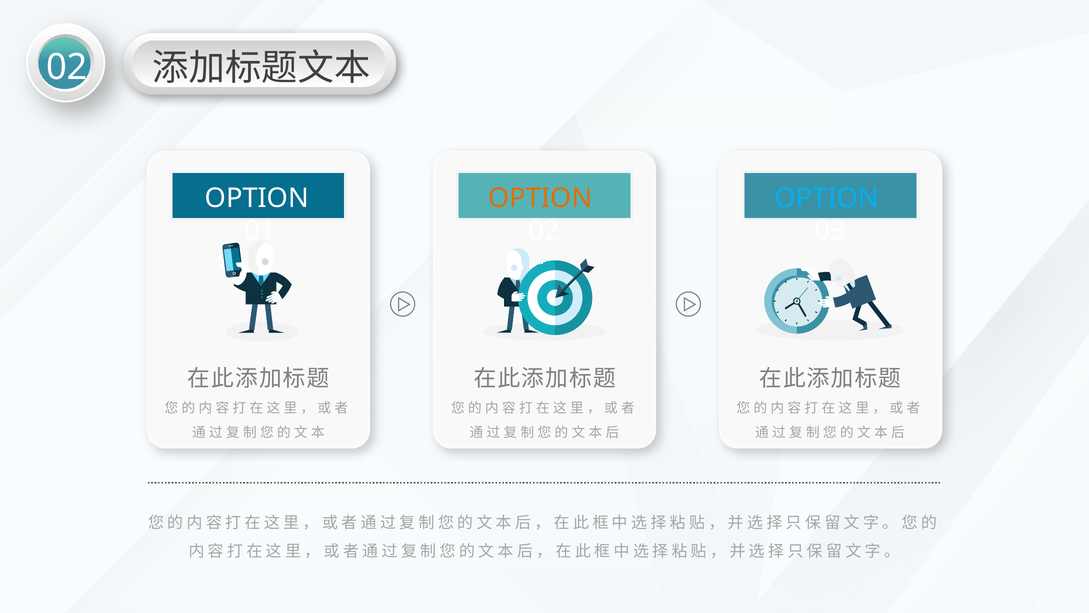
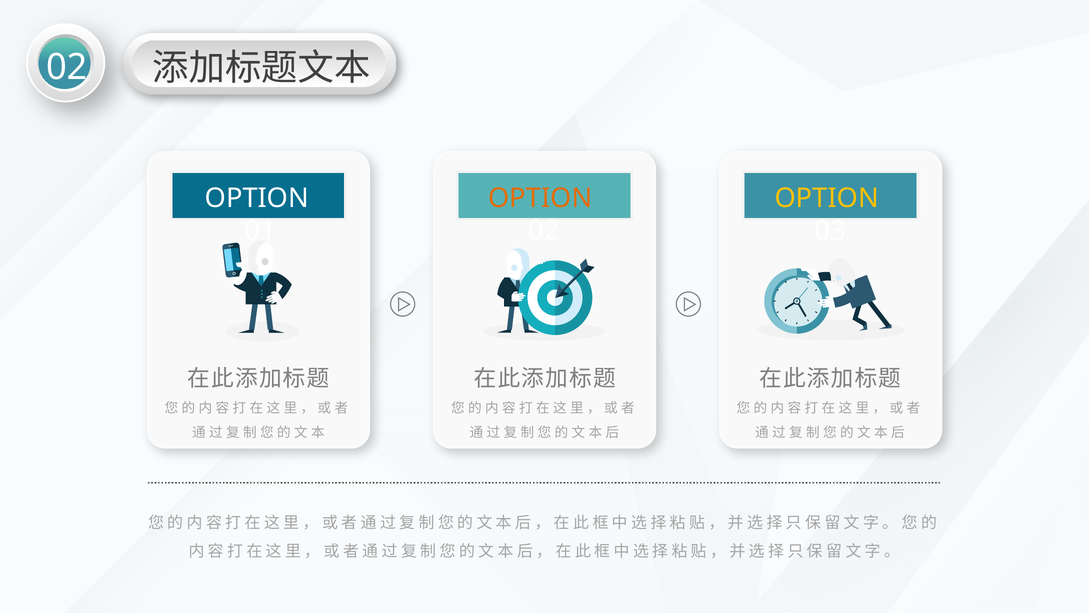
OPTION colour: light blue -> yellow (827, 198)
